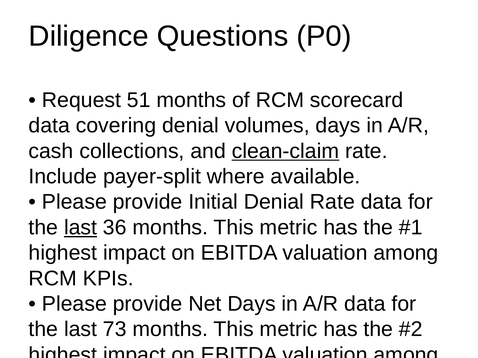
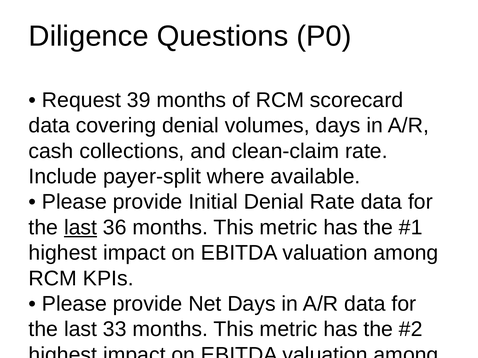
51: 51 -> 39 (139, 100)
clean-claim underline: present -> none (285, 151)
73: 73 -> 33 (115, 330)
